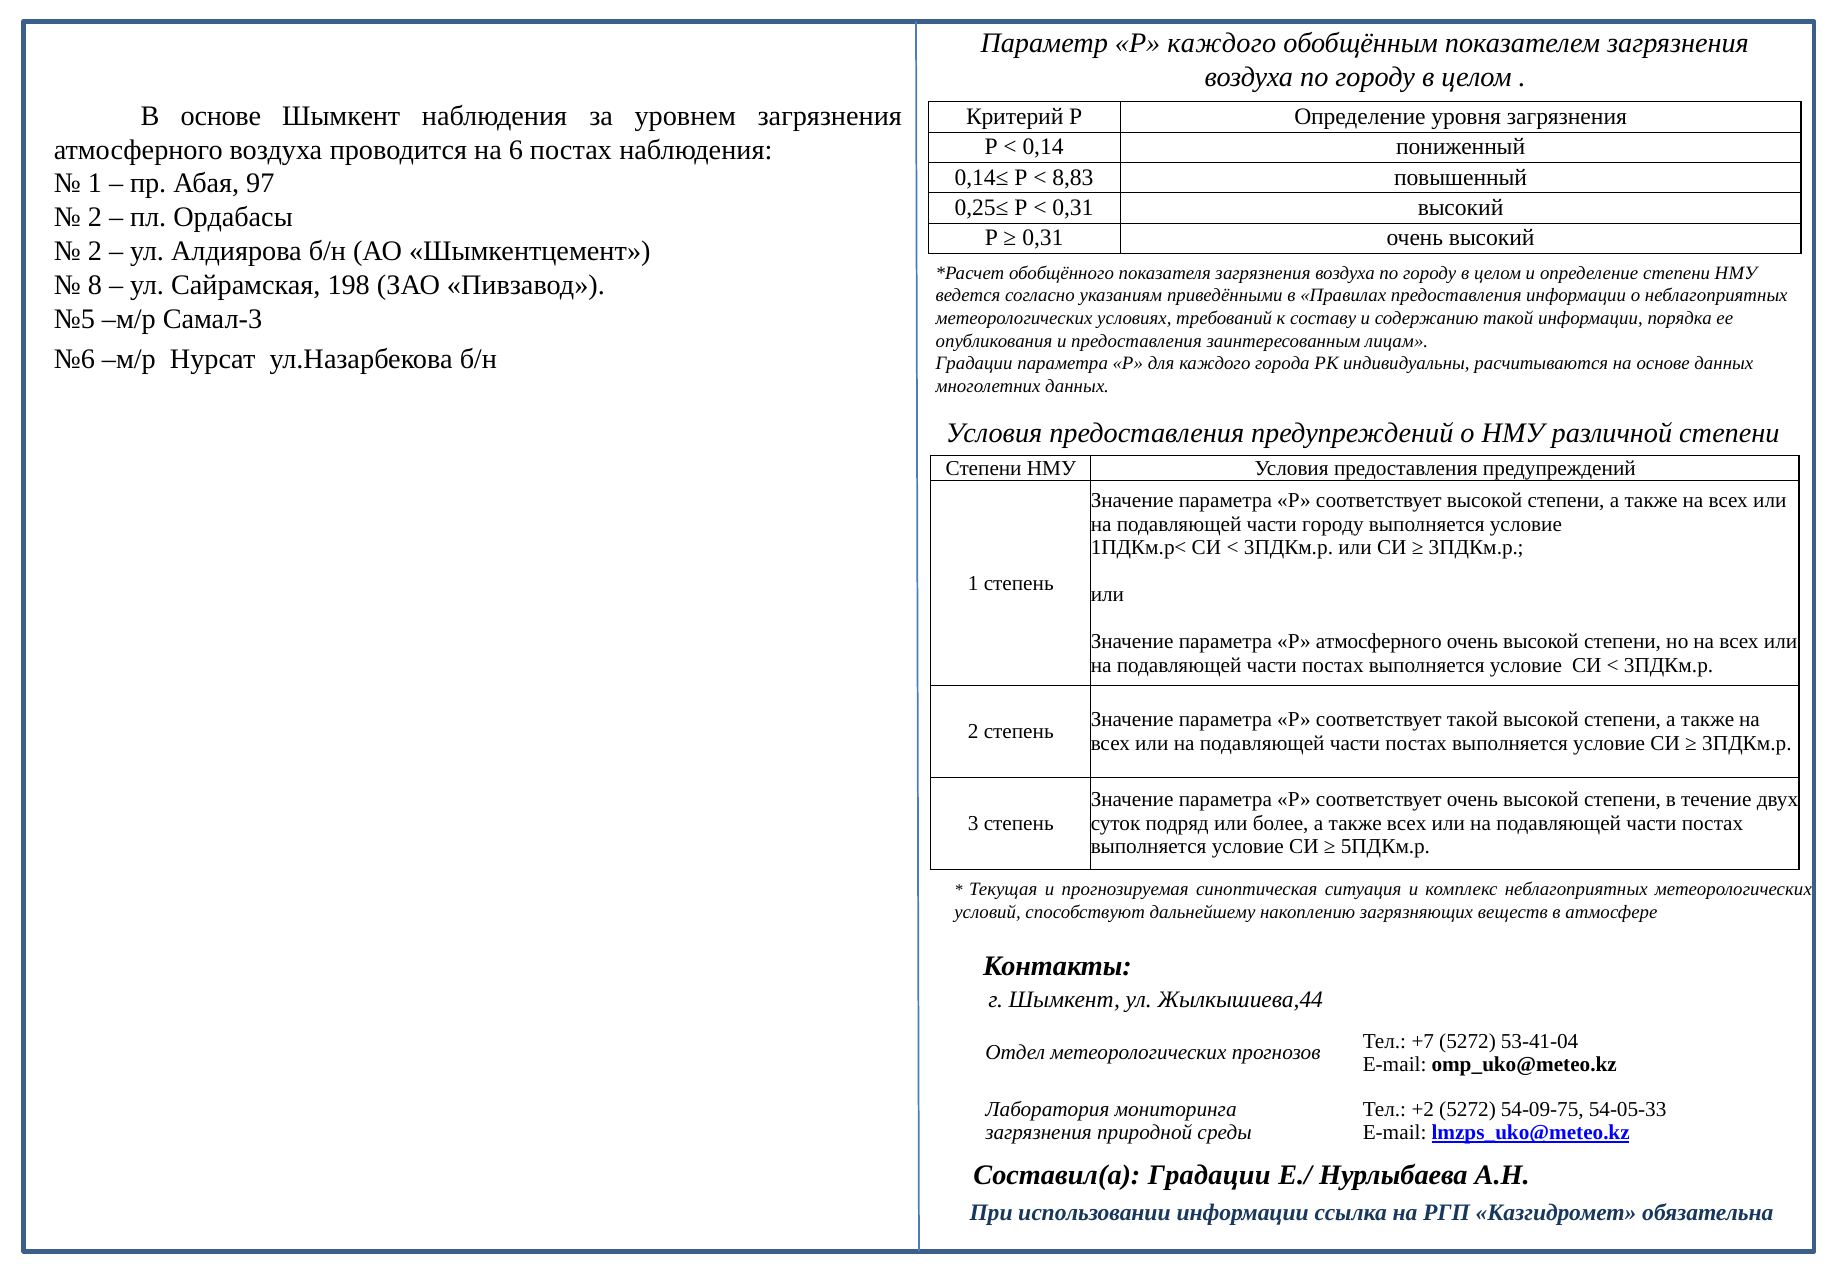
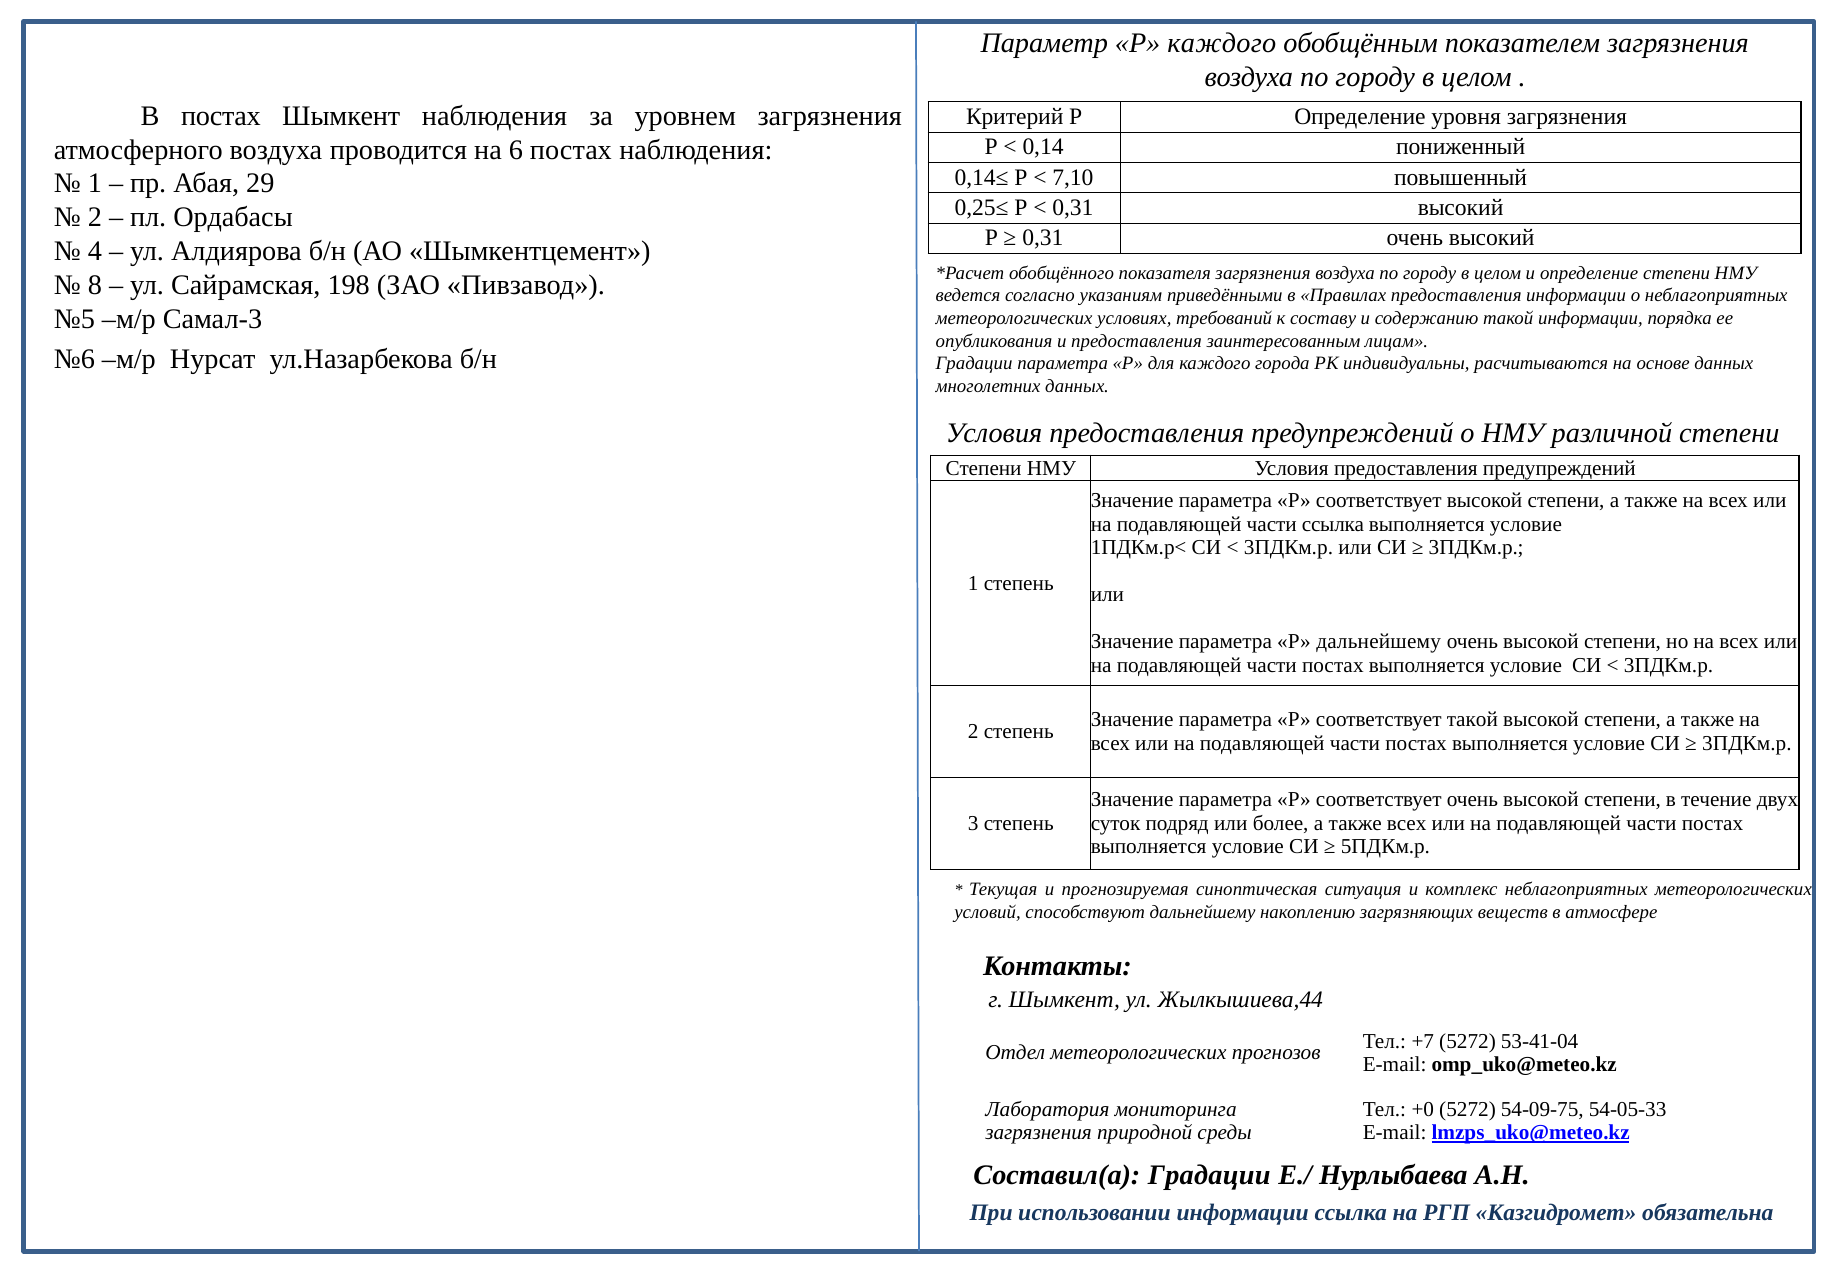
В основе: основе -> постах (221, 116)
8,83: 8,83 -> 7,10 (1073, 177)
97: 97 -> 29 (260, 184)
2: 2 -> 4 (95, 251)
части городу: городу -> ссылка (1333, 524)
Р атмосферного: атмосферного -> дальнейшему (1379, 642)
+2: +2 -> +0 (1423, 1109)
